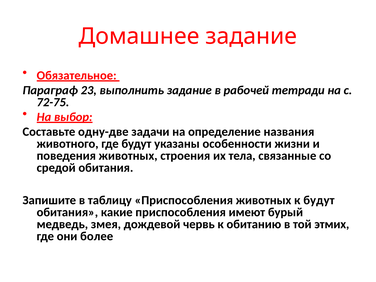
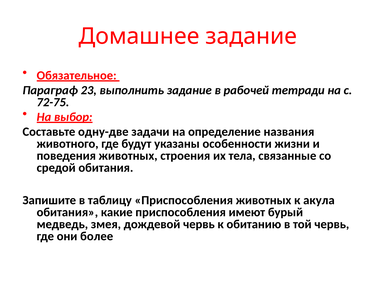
к будут: будут -> акула (319, 200)
той этмих: этмих -> червь (332, 224)
